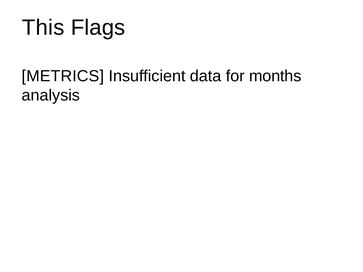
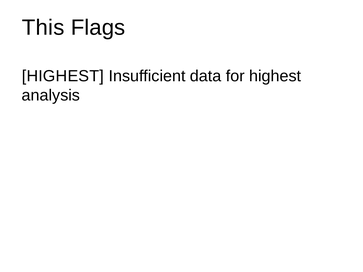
METRICS: METRICS -> HIGHEST (63, 76)
for months: months -> highest (275, 76)
